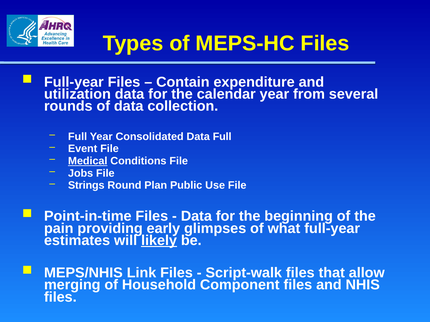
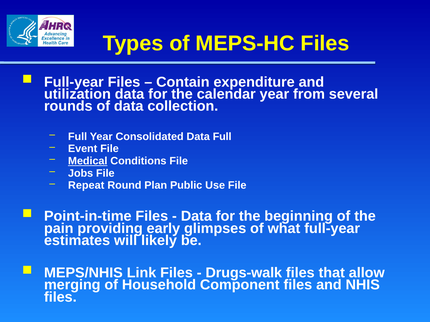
Strings: Strings -> Repeat (86, 186)
likely underline: present -> none (159, 241)
Script-walk: Script-walk -> Drugs-walk (244, 273)
